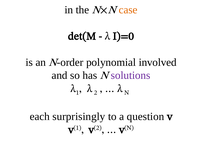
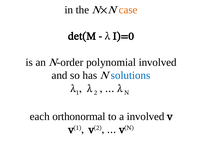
solutions colour: purple -> blue (131, 76)
surprisingly: surprisingly -> orthonormal (79, 117)
a question: question -> involved (146, 117)
